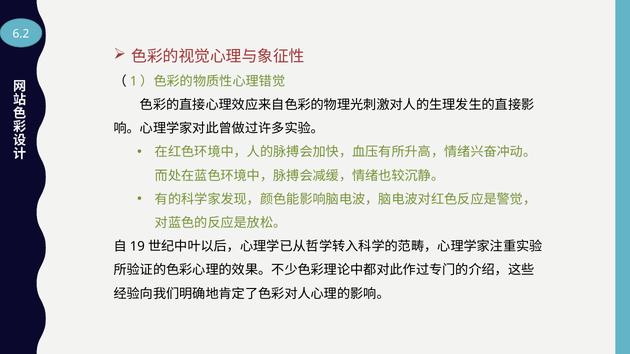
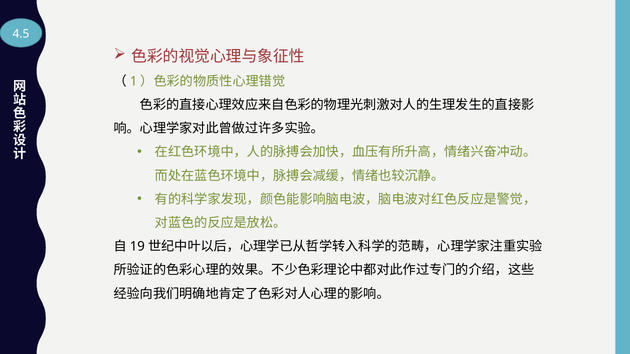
6.2: 6.2 -> 4.5 (21, 34)
